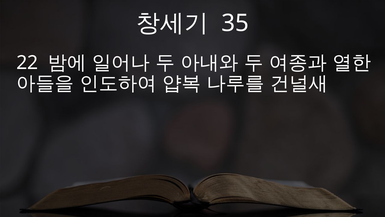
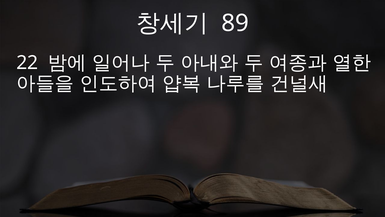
35: 35 -> 89 (235, 23)
